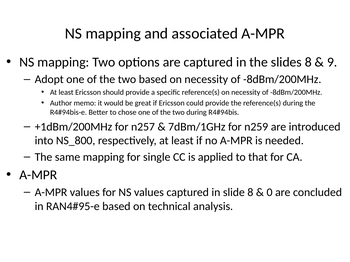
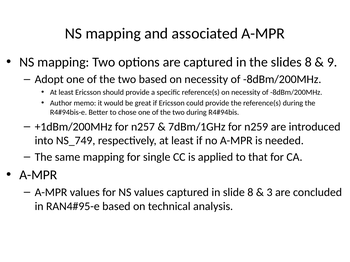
NS_800: NS_800 -> NS_749 (76, 141)
0: 0 -> 3 (270, 193)
